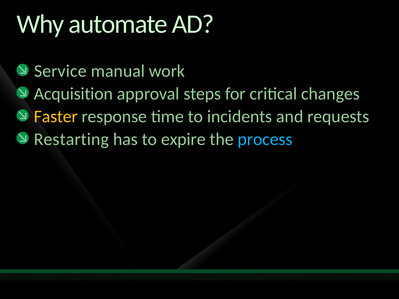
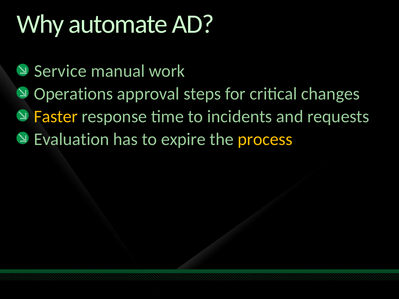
Acquisition: Acquisition -> Operations (73, 94)
Restarting: Restarting -> Evaluation (72, 139)
process colour: light blue -> yellow (265, 139)
